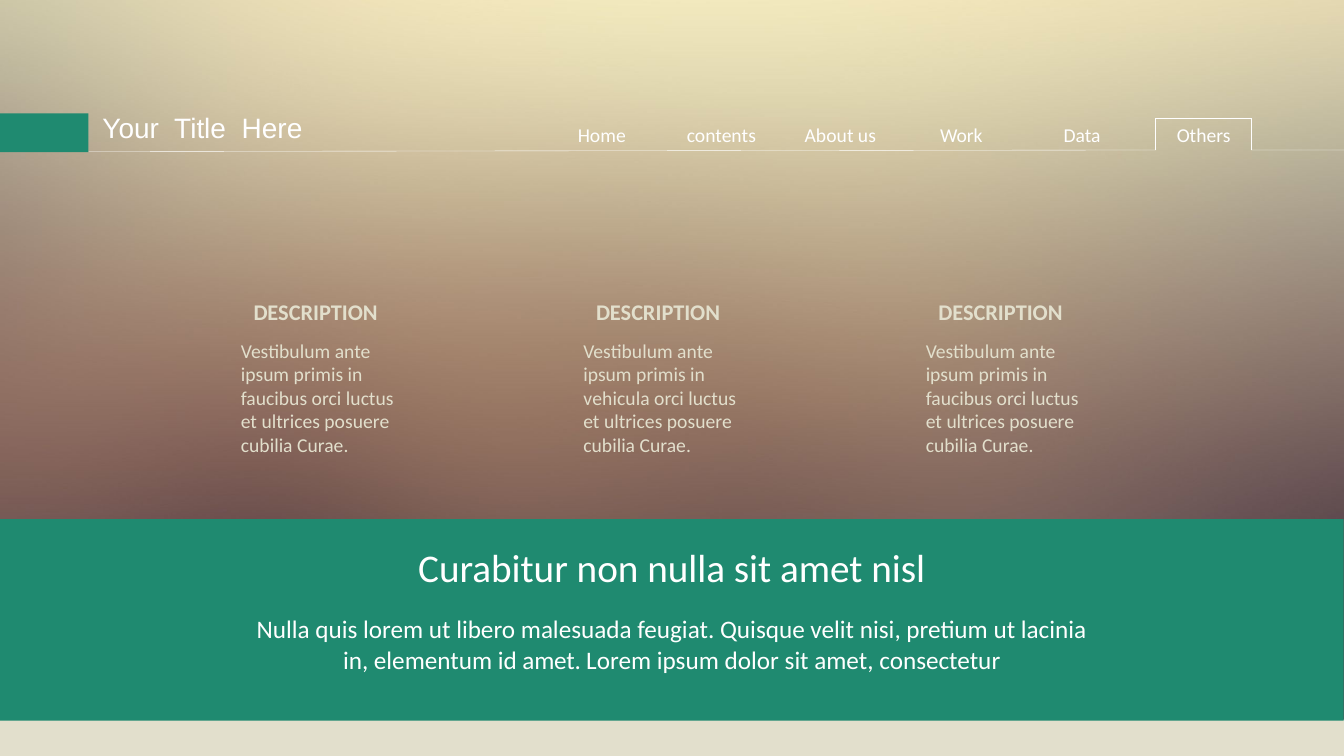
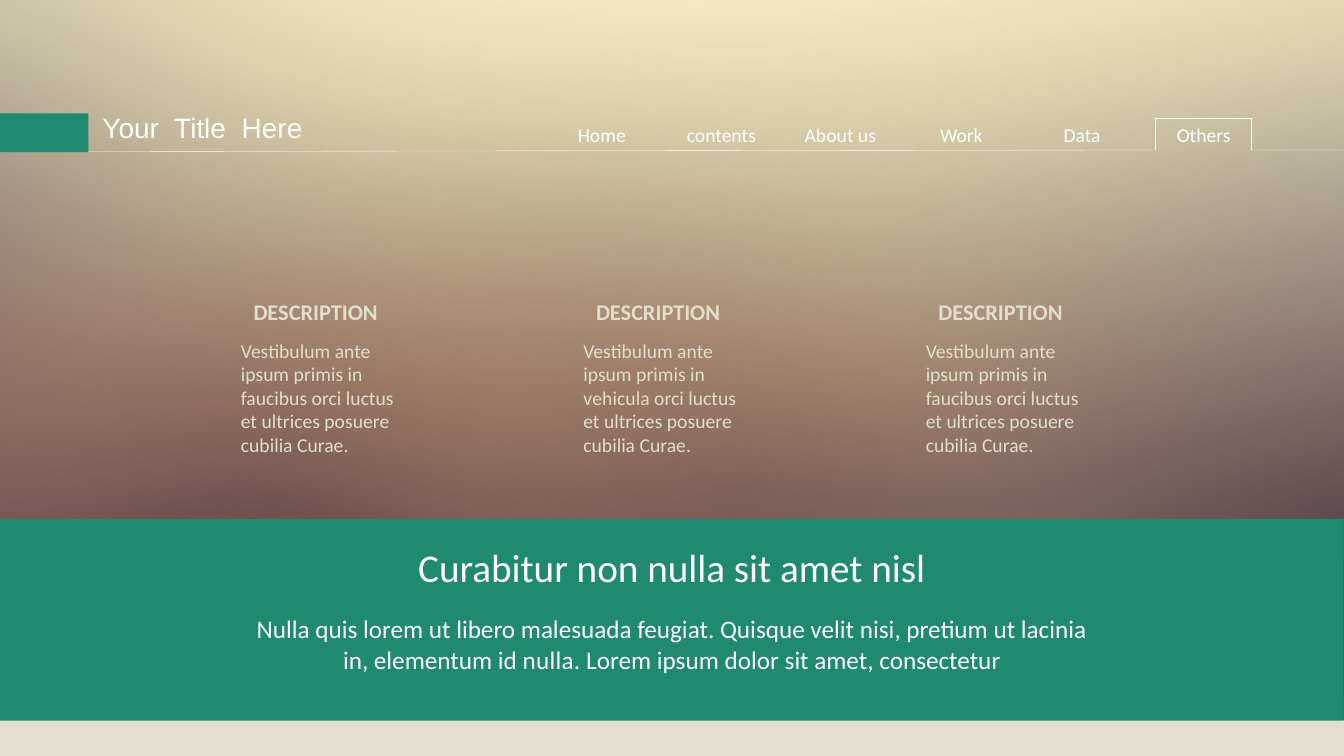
id amet: amet -> nulla (551, 661)
